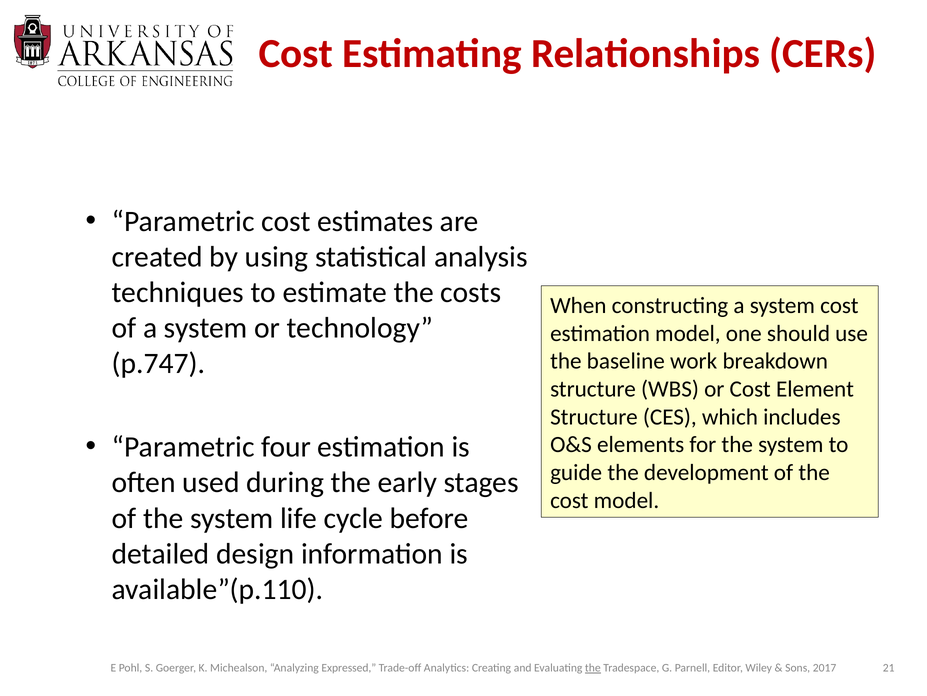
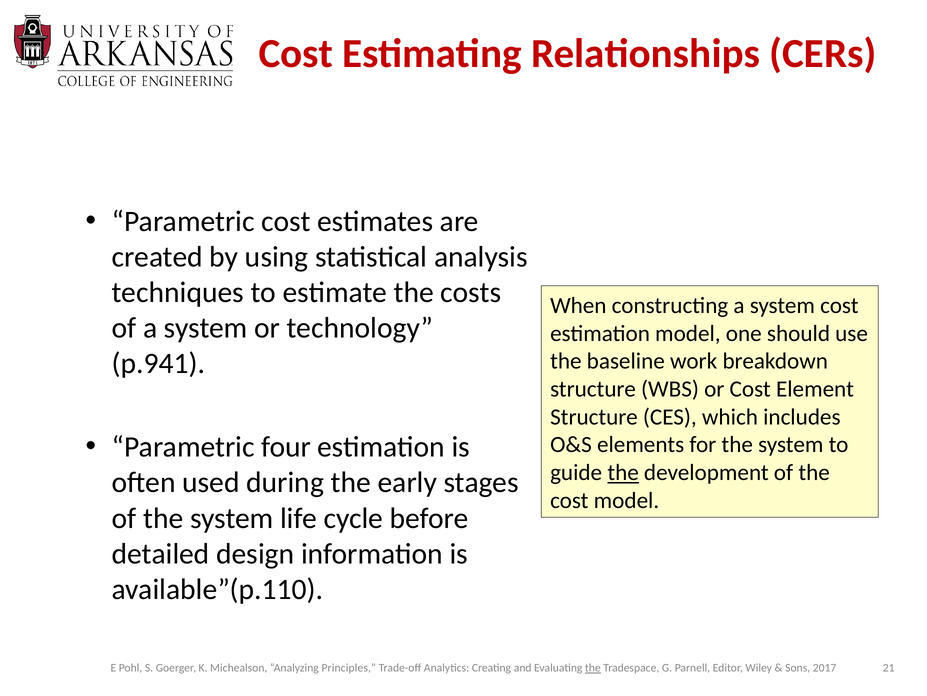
p.747: p.747 -> p.941 (159, 363)
the underline: none -> present (623, 472)
Expressed: Expressed -> Principles (349, 667)
